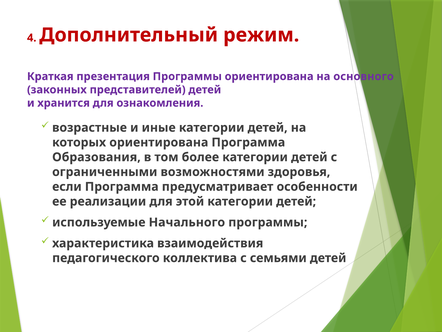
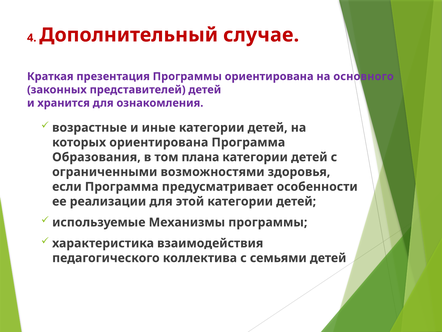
режим: режим -> случае (261, 35)
более: более -> плана (200, 157)
Начального: Начального -> Механизмы (187, 222)
